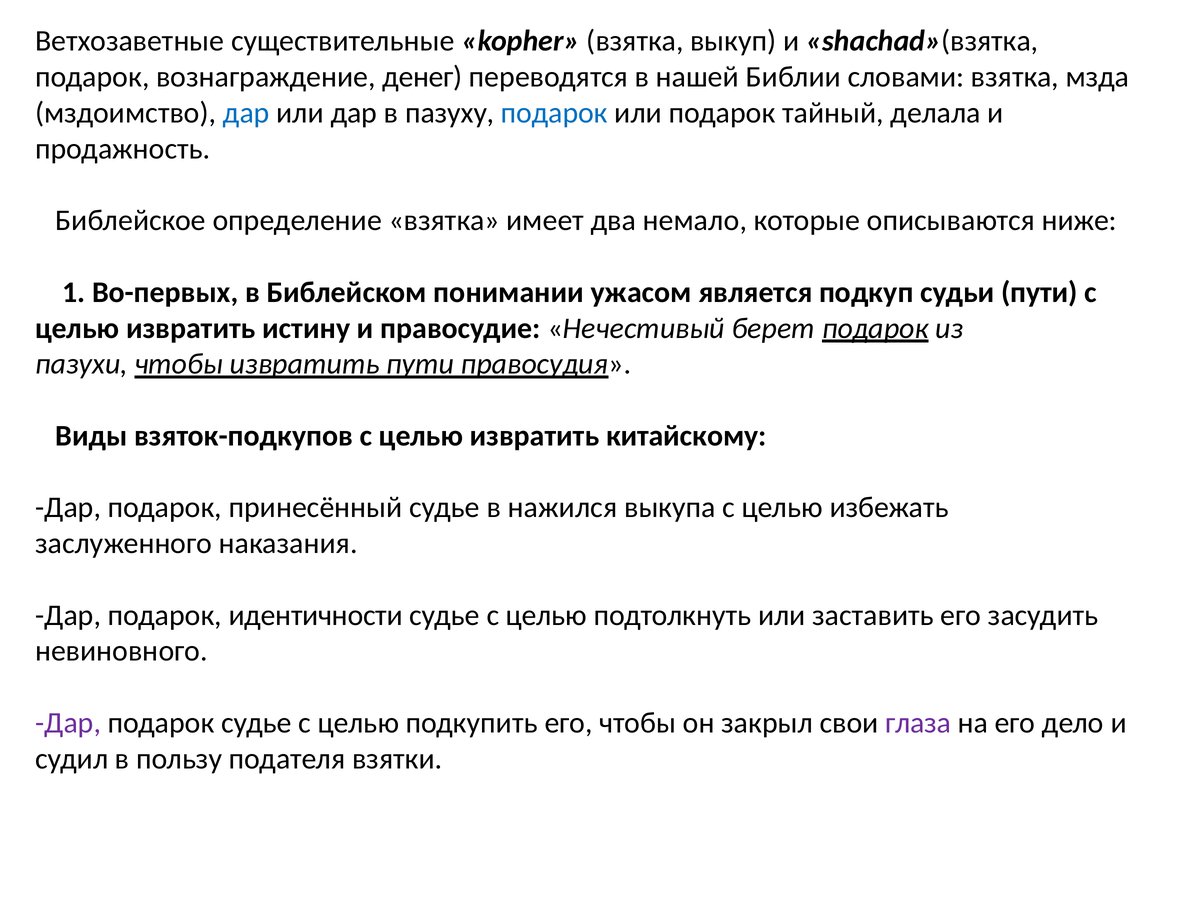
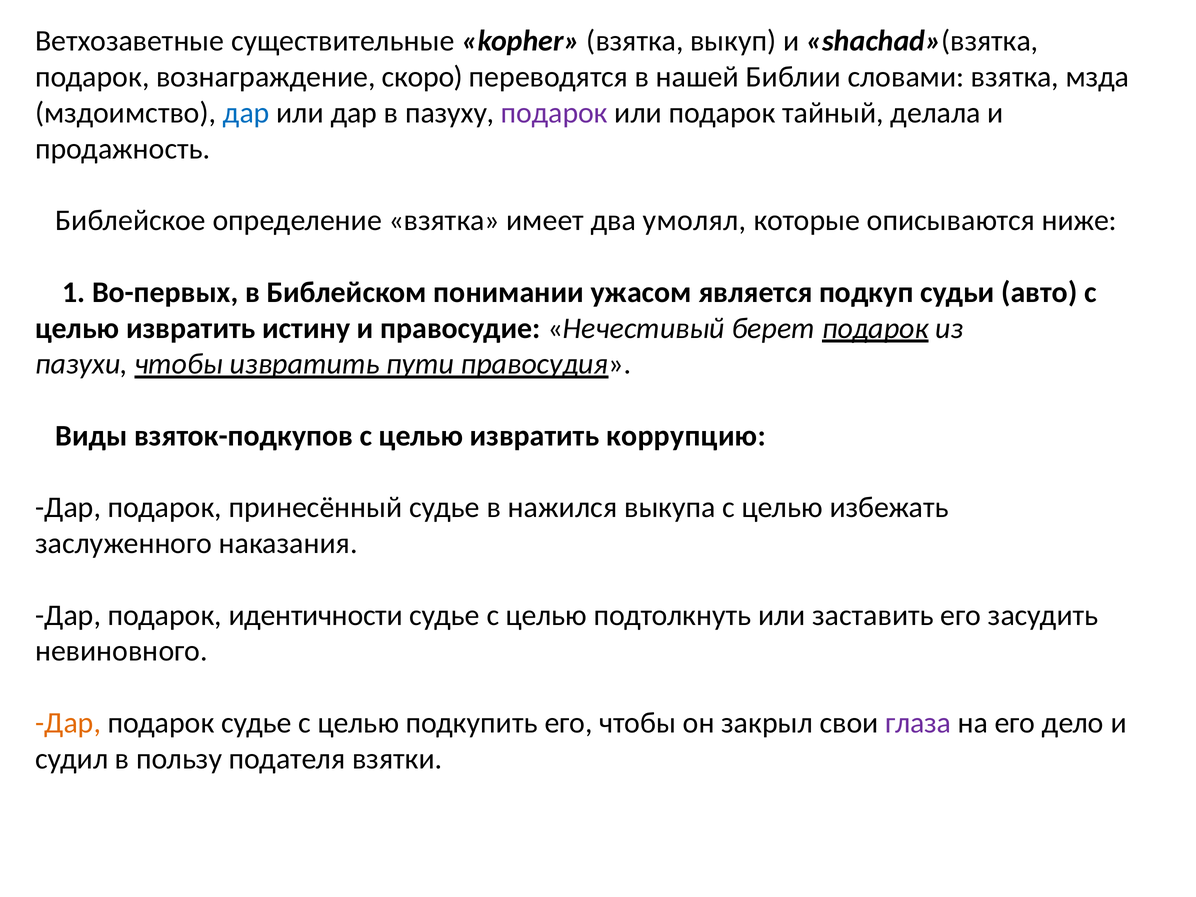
денег: денег -> скоро (422, 77)
подарок colour: blue -> purple (554, 113)
немало: немало -> умолял (695, 221)
судьи пути: пути -> авто (1039, 292)
китайскому: китайскому -> коррупцию (686, 436)
Дар colour: purple -> orange (68, 723)
